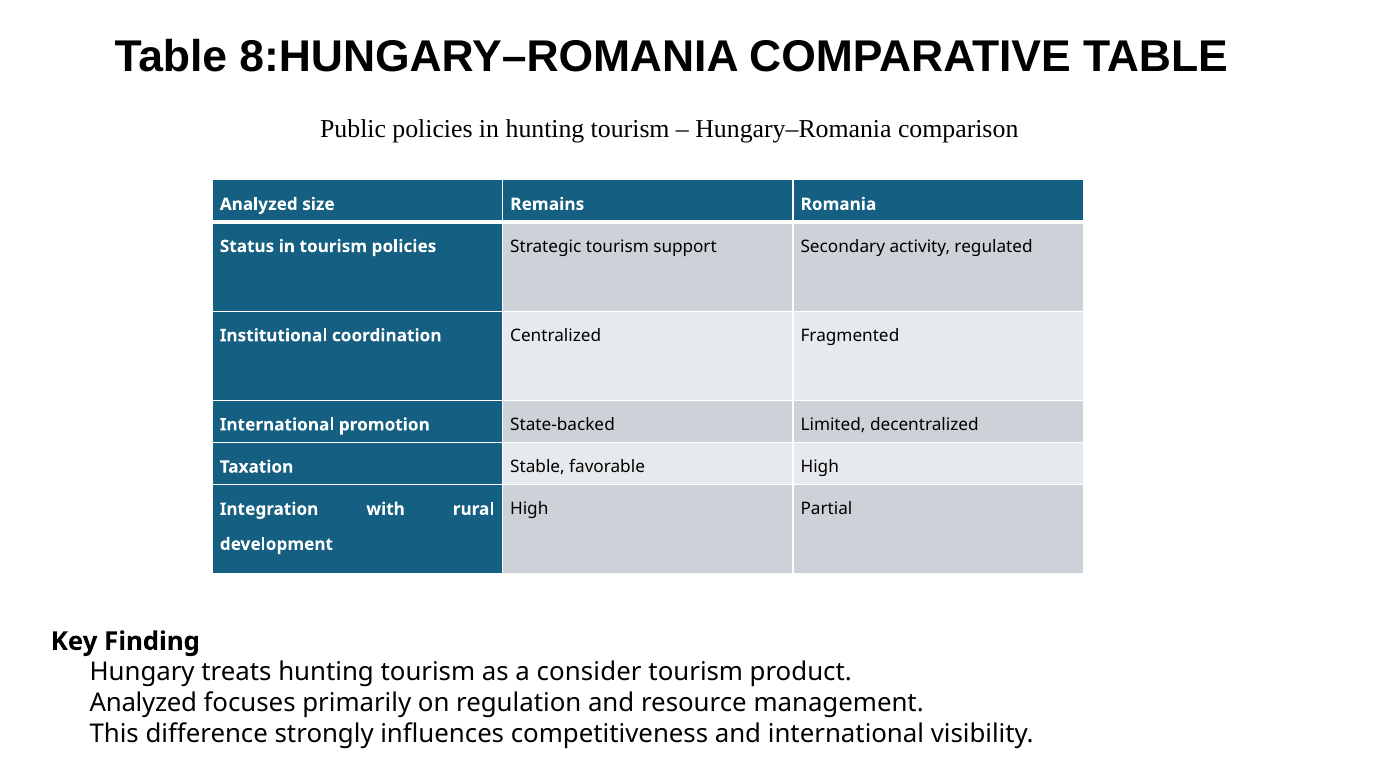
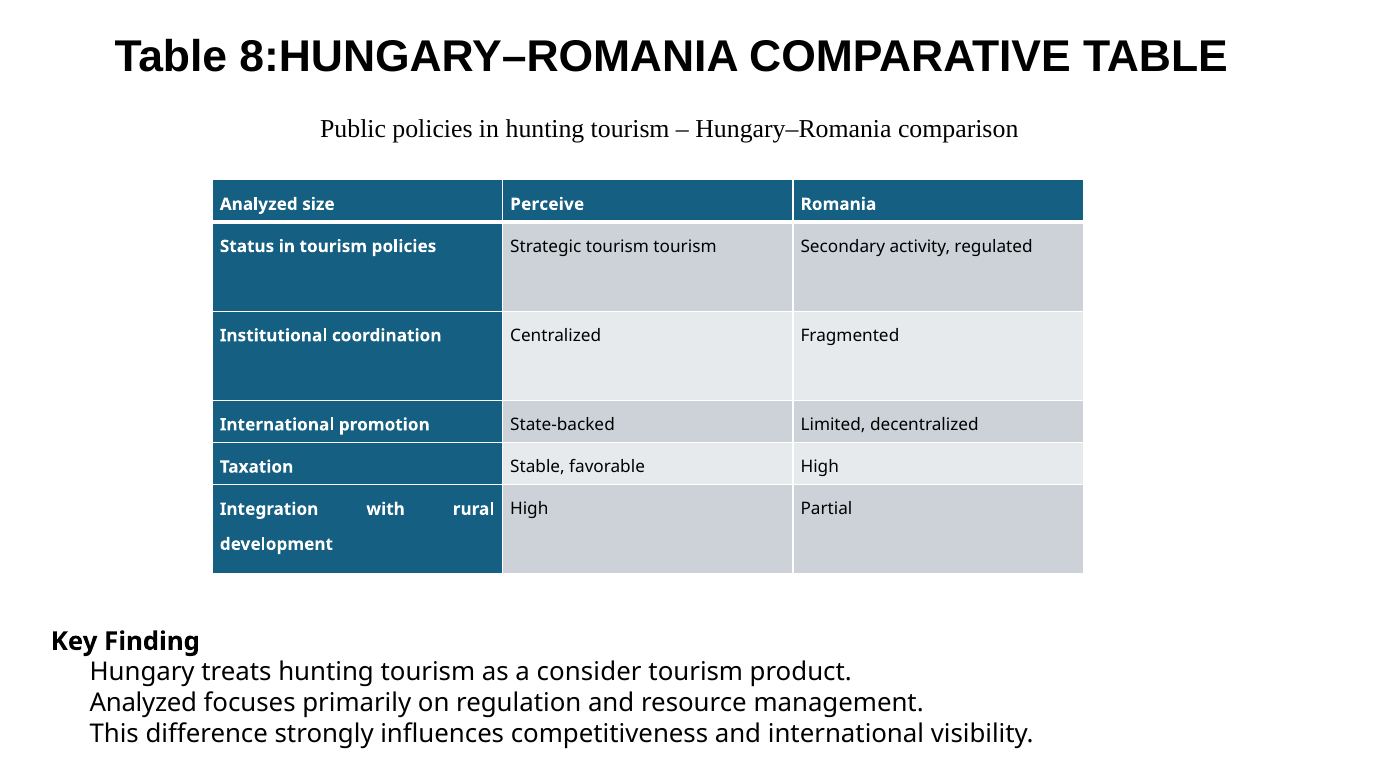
Remains: Remains -> Perceive (547, 204)
tourism support: support -> tourism (685, 247)
